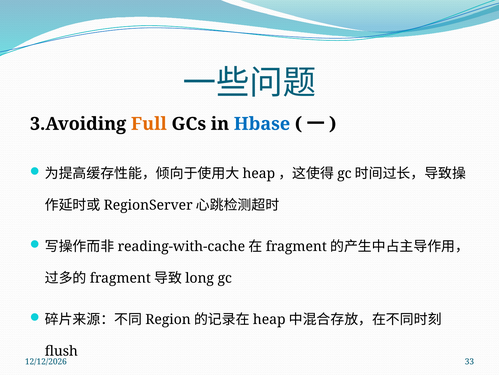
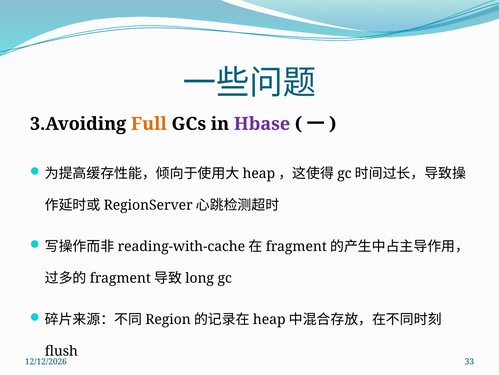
Hbase colour: blue -> purple (262, 124)
